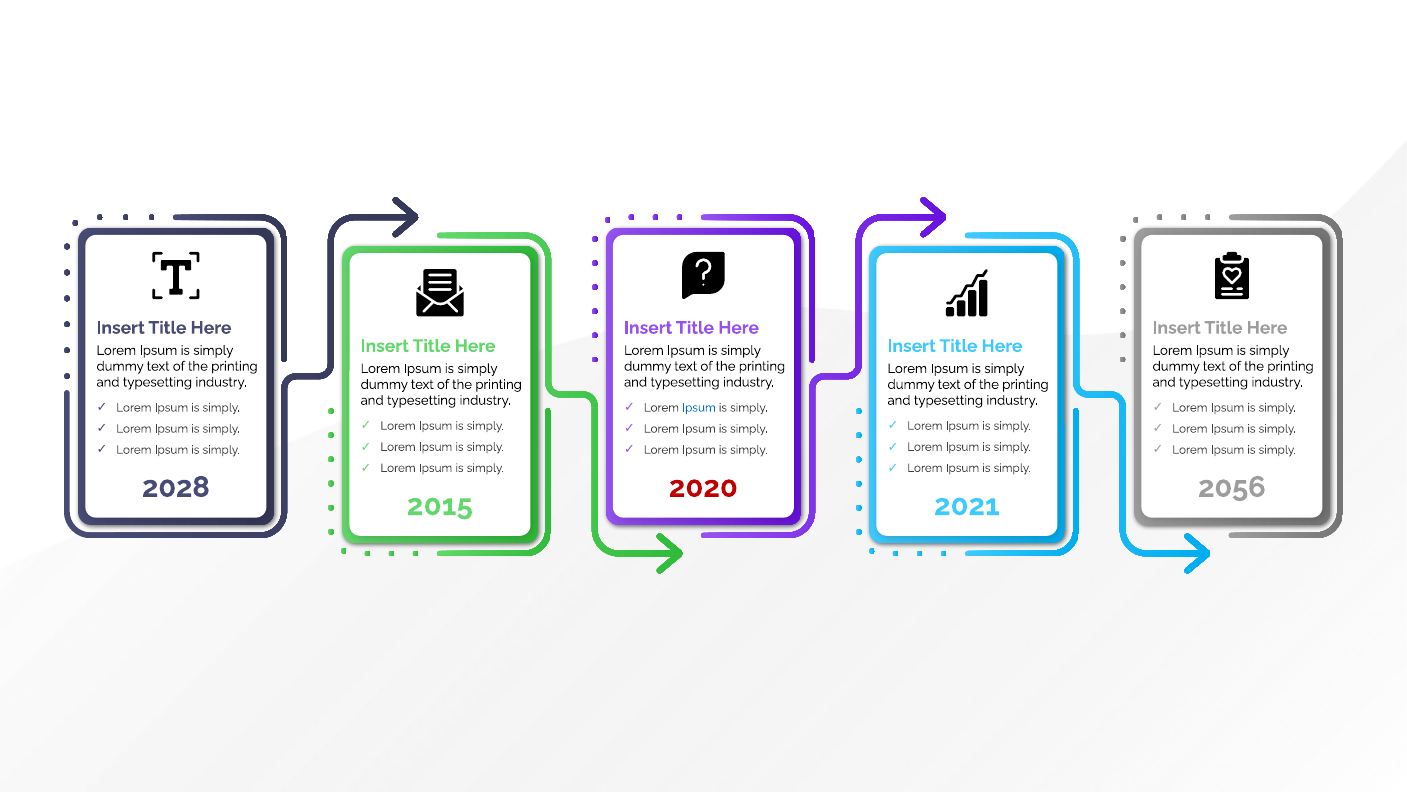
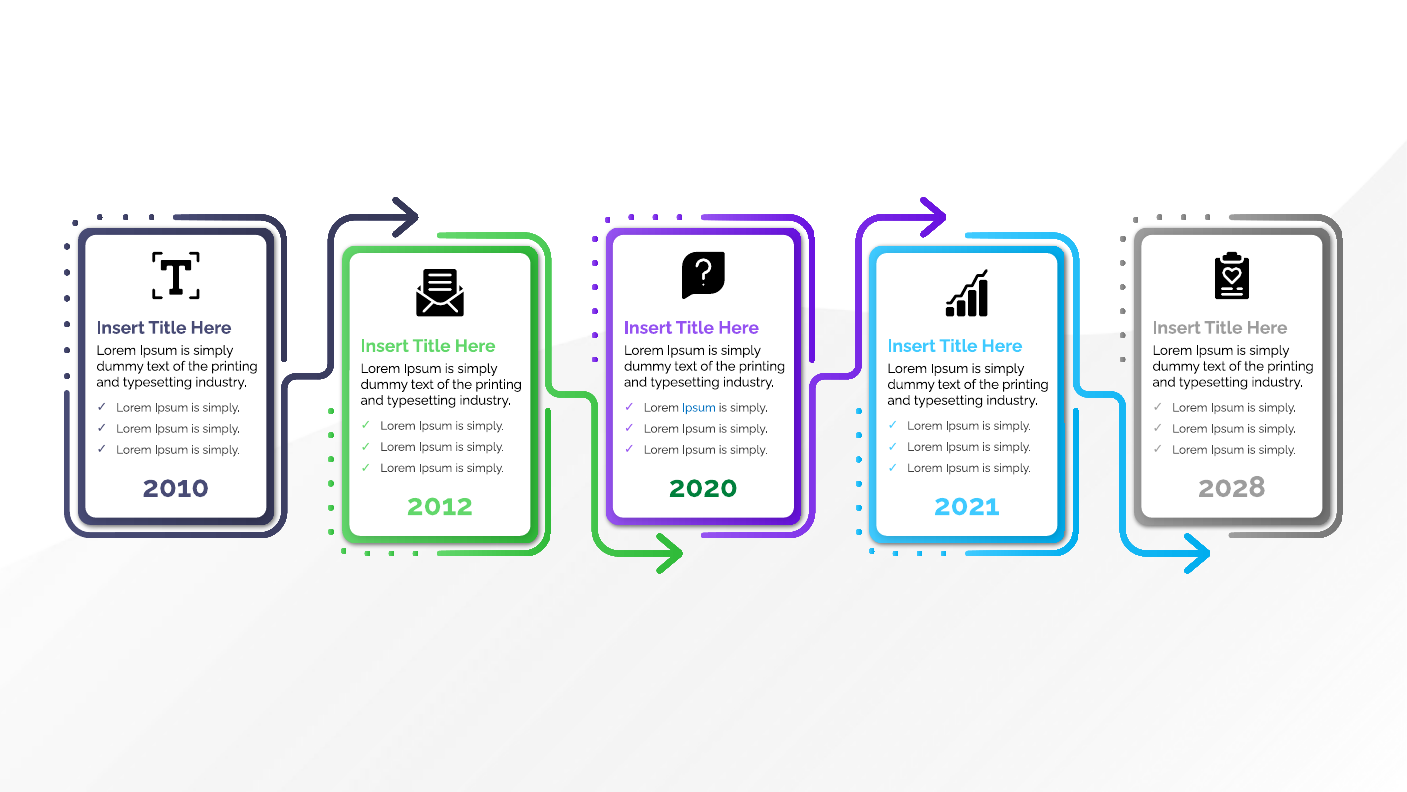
2028: 2028 -> 2010 (176, 487)
2020 colour: red -> green (703, 487)
2056: 2056 -> 2028 (1232, 487)
2015: 2015 -> 2012 (440, 505)
